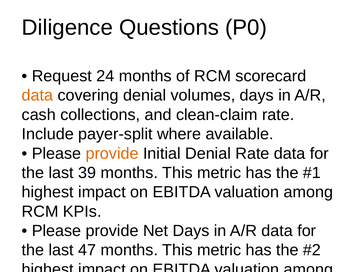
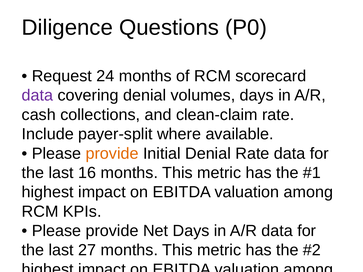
data colour: orange -> purple (37, 95)
39: 39 -> 16 (87, 173)
47: 47 -> 27 (87, 250)
